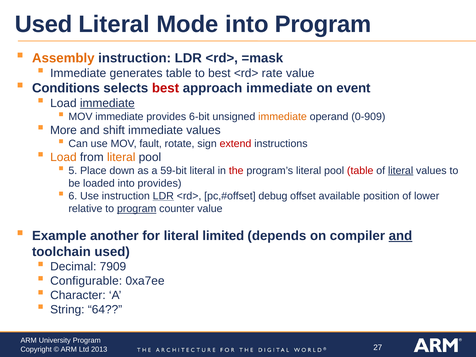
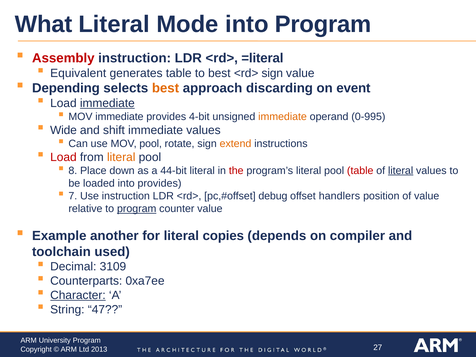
Used: Used -> What (44, 24)
Assembly colour: orange -> red (63, 58)
=mask: =mask -> =literal (262, 58)
Immediate: Immediate -> Equivalent (78, 73)
<rd> rate: rate -> sign (272, 73)
Conditions: Conditions -> Depending (66, 88)
best colour: red -> orange (166, 88)
approach immediate: immediate -> discarding (279, 88)
6-bit: 6-bit -> 4-bit (199, 117)
0-909: 0-909 -> 0-995 (368, 117)
More: More -> Wide (63, 130)
MOV fault: fault -> pool (151, 144)
extend colour: red -> orange (235, 144)
Load colour: orange -> red (63, 157)
5: 5 -> 8 (73, 171)
59-bit: 59-bit -> 44-bit (174, 171)
6: 6 -> 7 (73, 196)
LDR underline: present -> none (163, 196)
available: available -> handlers (339, 196)
of lower: lower -> value (427, 196)
limited: limited -> copies (223, 236)
and underline: present -> none (400, 236)
7909: 7909 -> 3109 (113, 267)
Configurable: Configurable -> Counterparts (86, 281)
Character underline: none -> present (78, 295)
64: 64 -> 47 (105, 310)
